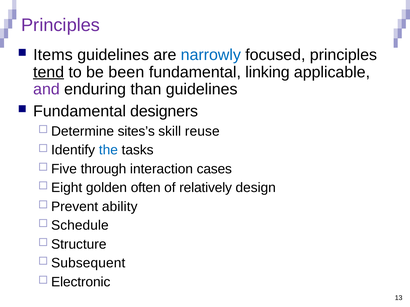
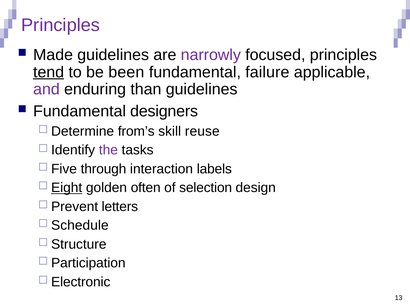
Items: Items -> Made (53, 55)
narrowly colour: blue -> purple (211, 55)
linking: linking -> failure (267, 72)
sites’s: sites’s -> from’s (136, 132)
the colour: blue -> purple (108, 150)
cases: cases -> labels (214, 169)
Eight underline: none -> present (67, 188)
relatively: relatively -> selection (206, 188)
ability: ability -> letters (120, 207)
Subsequent: Subsequent -> Participation (88, 264)
